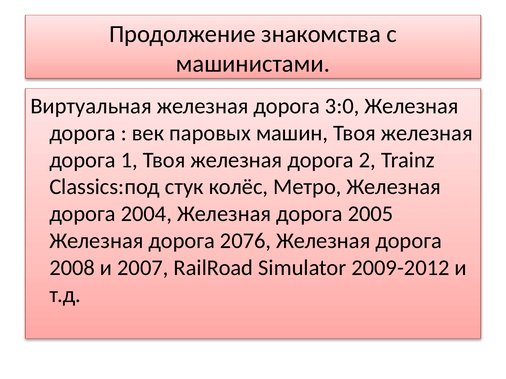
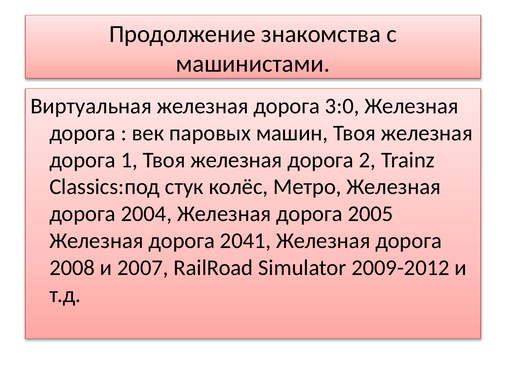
2076: 2076 -> 2041 (246, 241)
